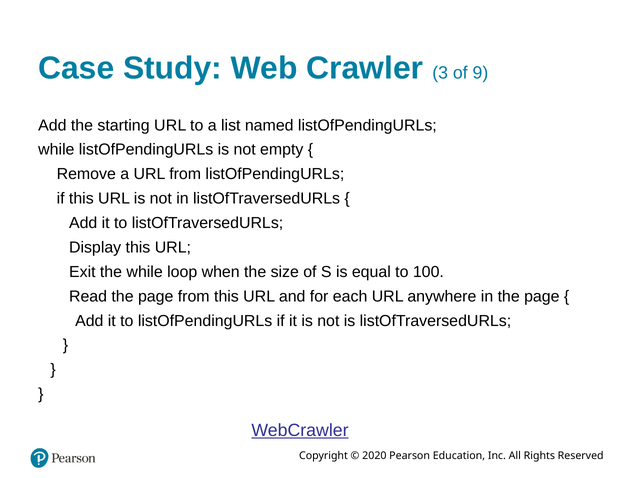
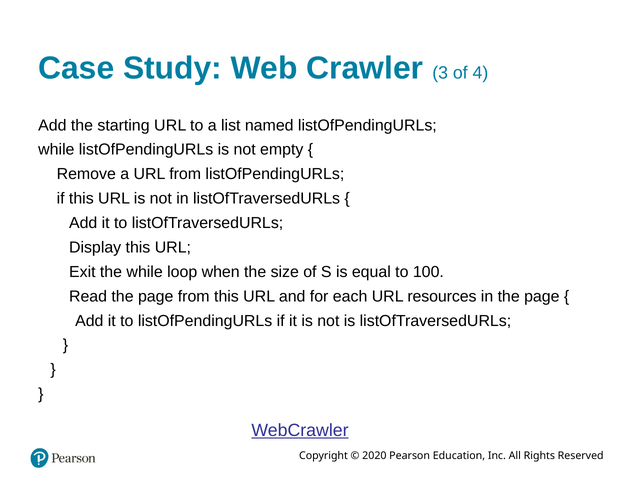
9: 9 -> 4 (480, 73)
anywhere: anywhere -> resources (442, 296)
